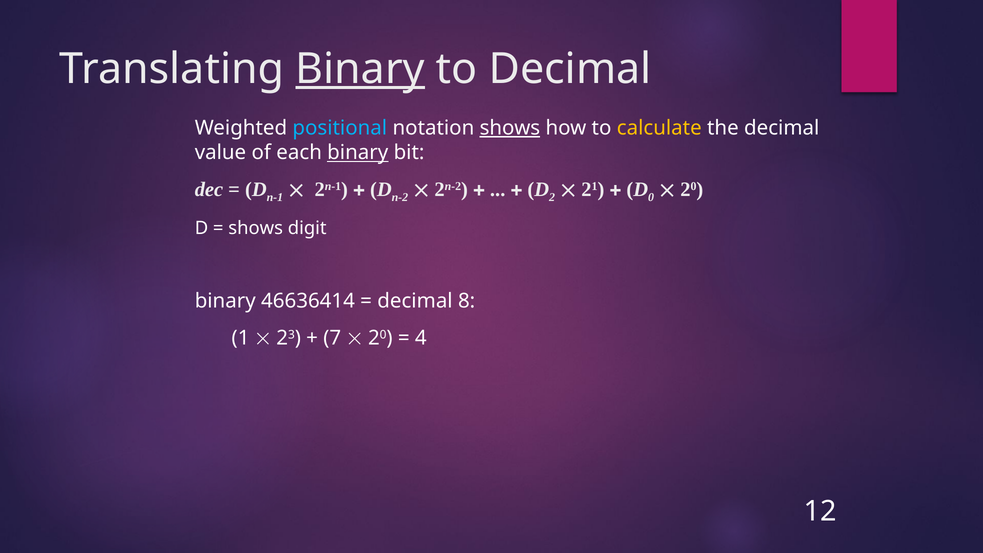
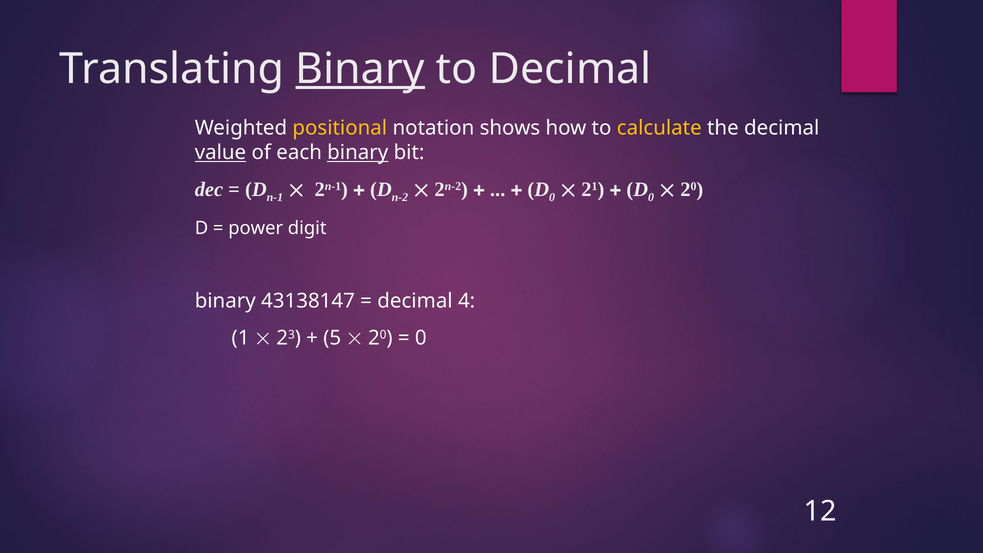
positional colour: light blue -> yellow (340, 128)
shows underline: present -> none (510, 128)
value underline: none -> present (220, 153)
2: 2 -> 0 (552, 197)
shows: shows -> power (256, 228)
46636414: 46636414 -> 43138147 (308, 301)
8: 8 -> 4 (467, 301)
7: 7 -> 5 (332, 338)
4: 4 -> 0 (421, 338)
